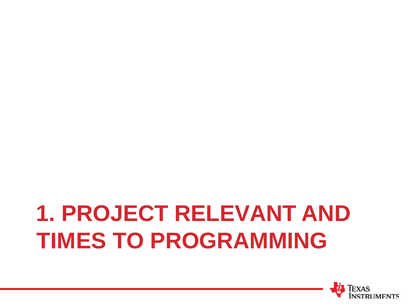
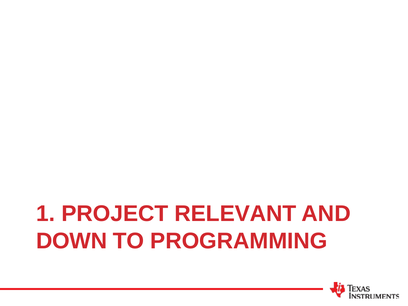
TIMES: TIMES -> DOWN (72, 241)
